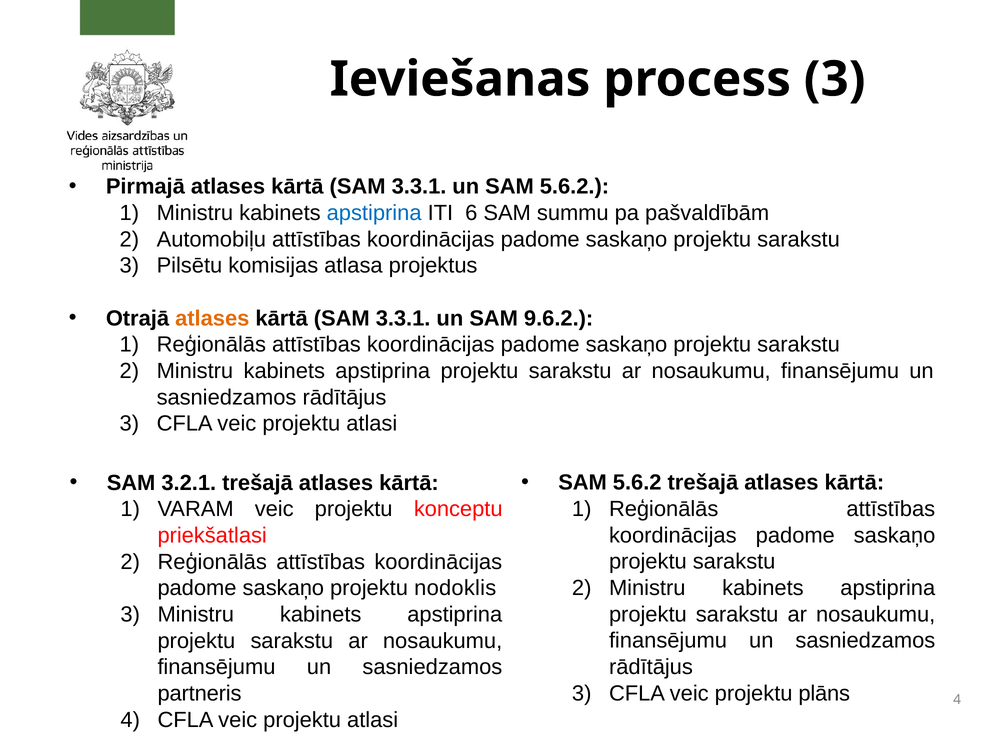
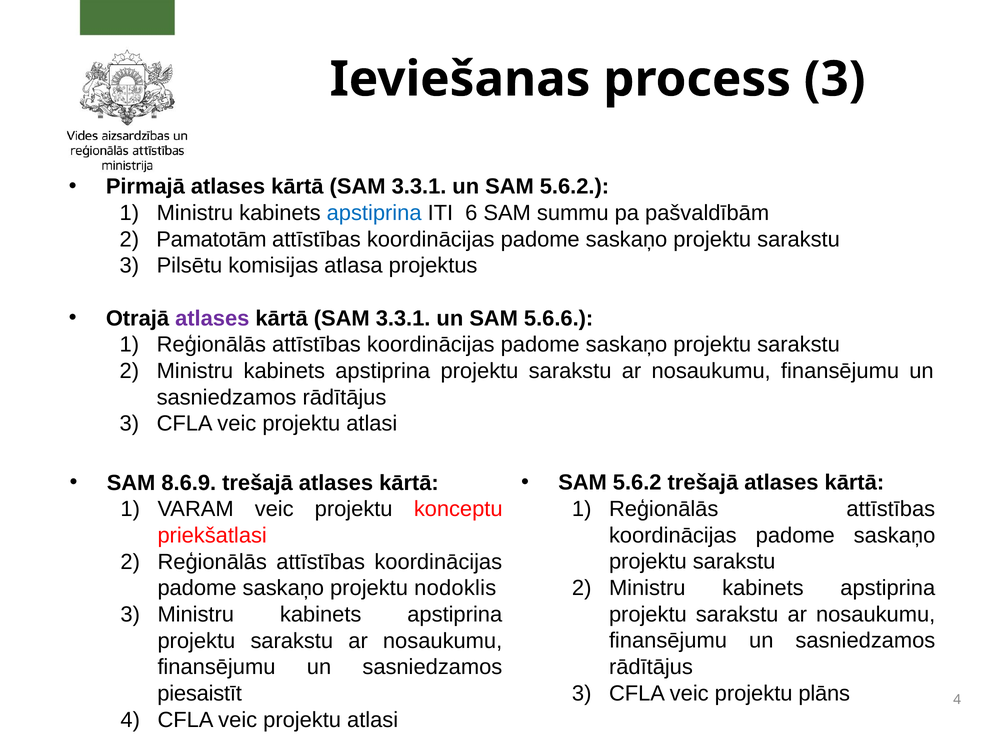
Automobiļu: Automobiļu -> Pamatotām (211, 239)
atlases colour: orange -> purple (212, 318)
9.6.2: 9.6.2 -> 5.6.6 (559, 318)
3.2.1: 3.2.1 -> 8.6.9 (189, 483)
partneris: partneris -> piesaistīt (200, 694)
